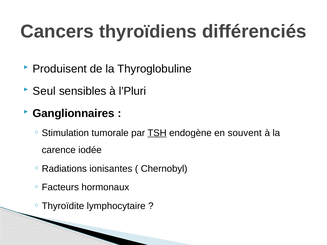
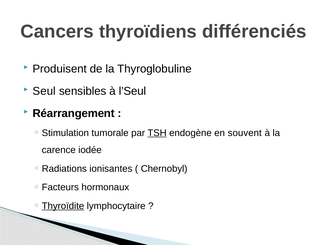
l’Pluri: l’Pluri -> l’Seul (132, 91)
Ganglionnaires: Ganglionnaires -> Réarrangement (74, 113)
Thyroïdite underline: none -> present (63, 206)
